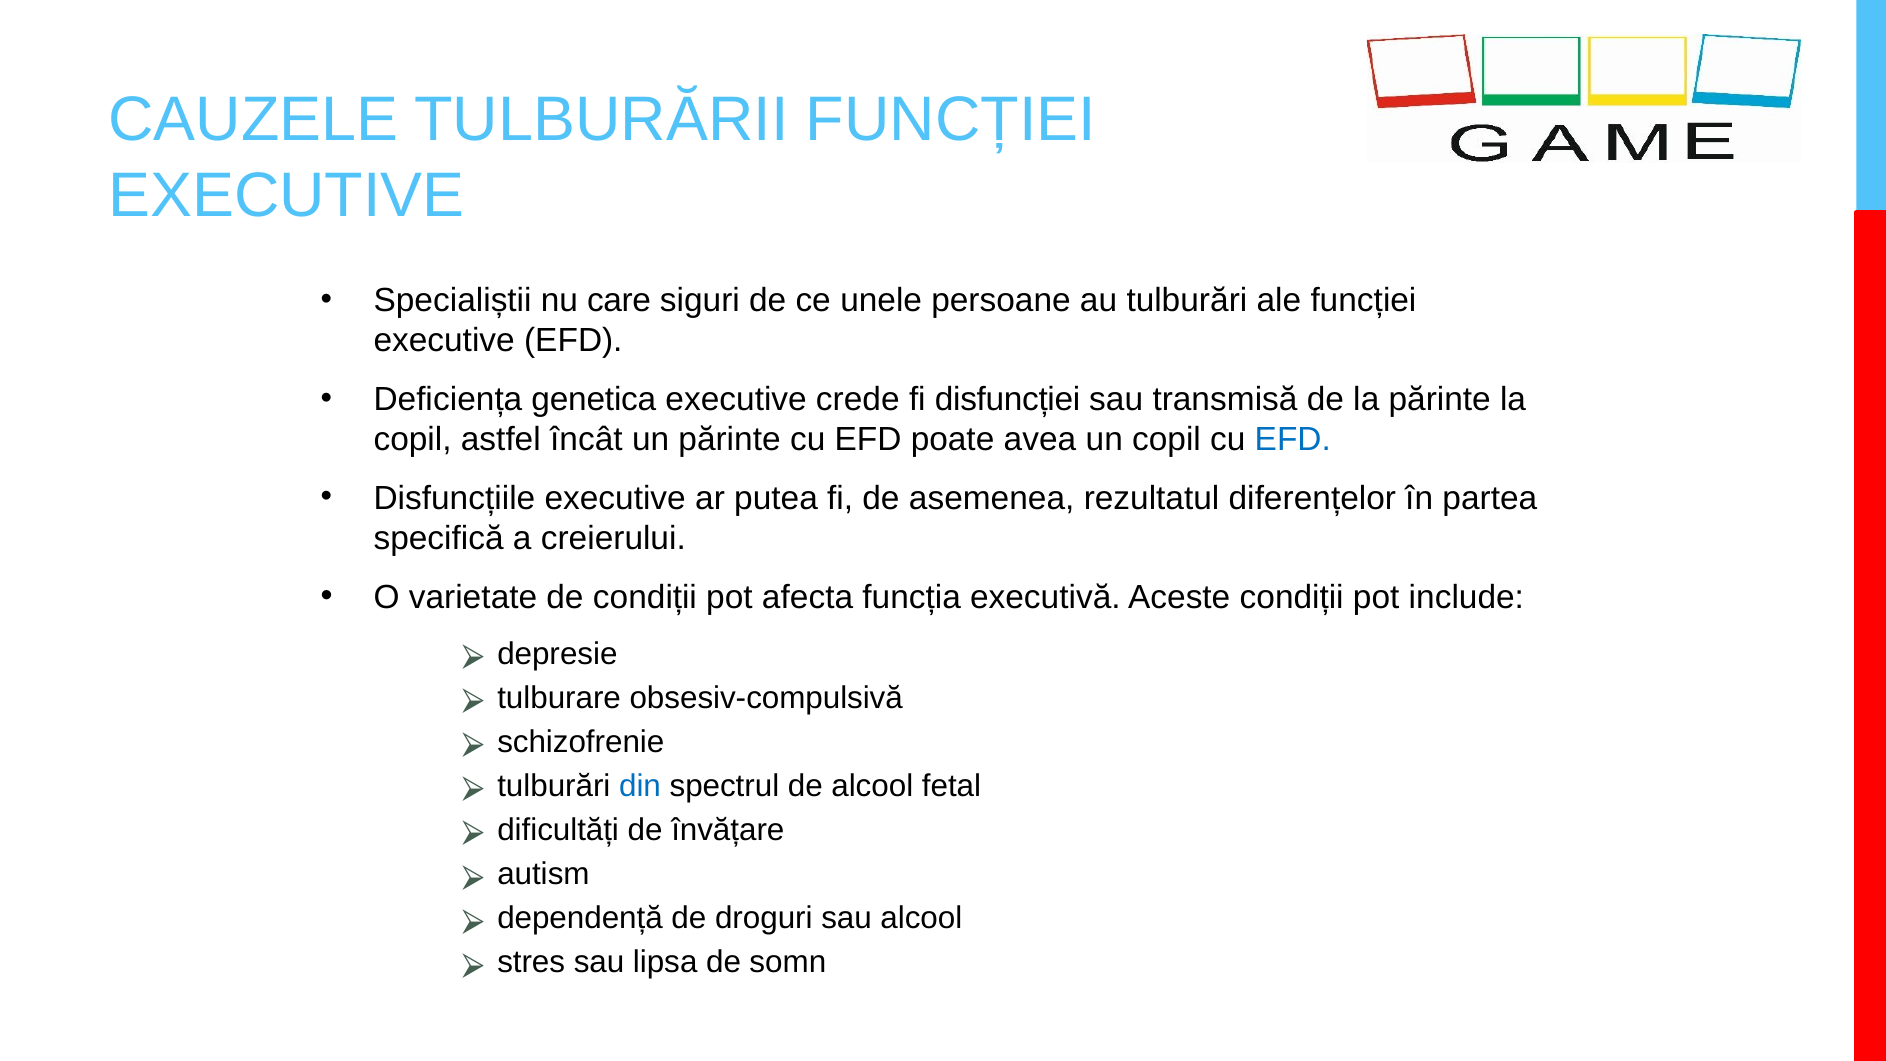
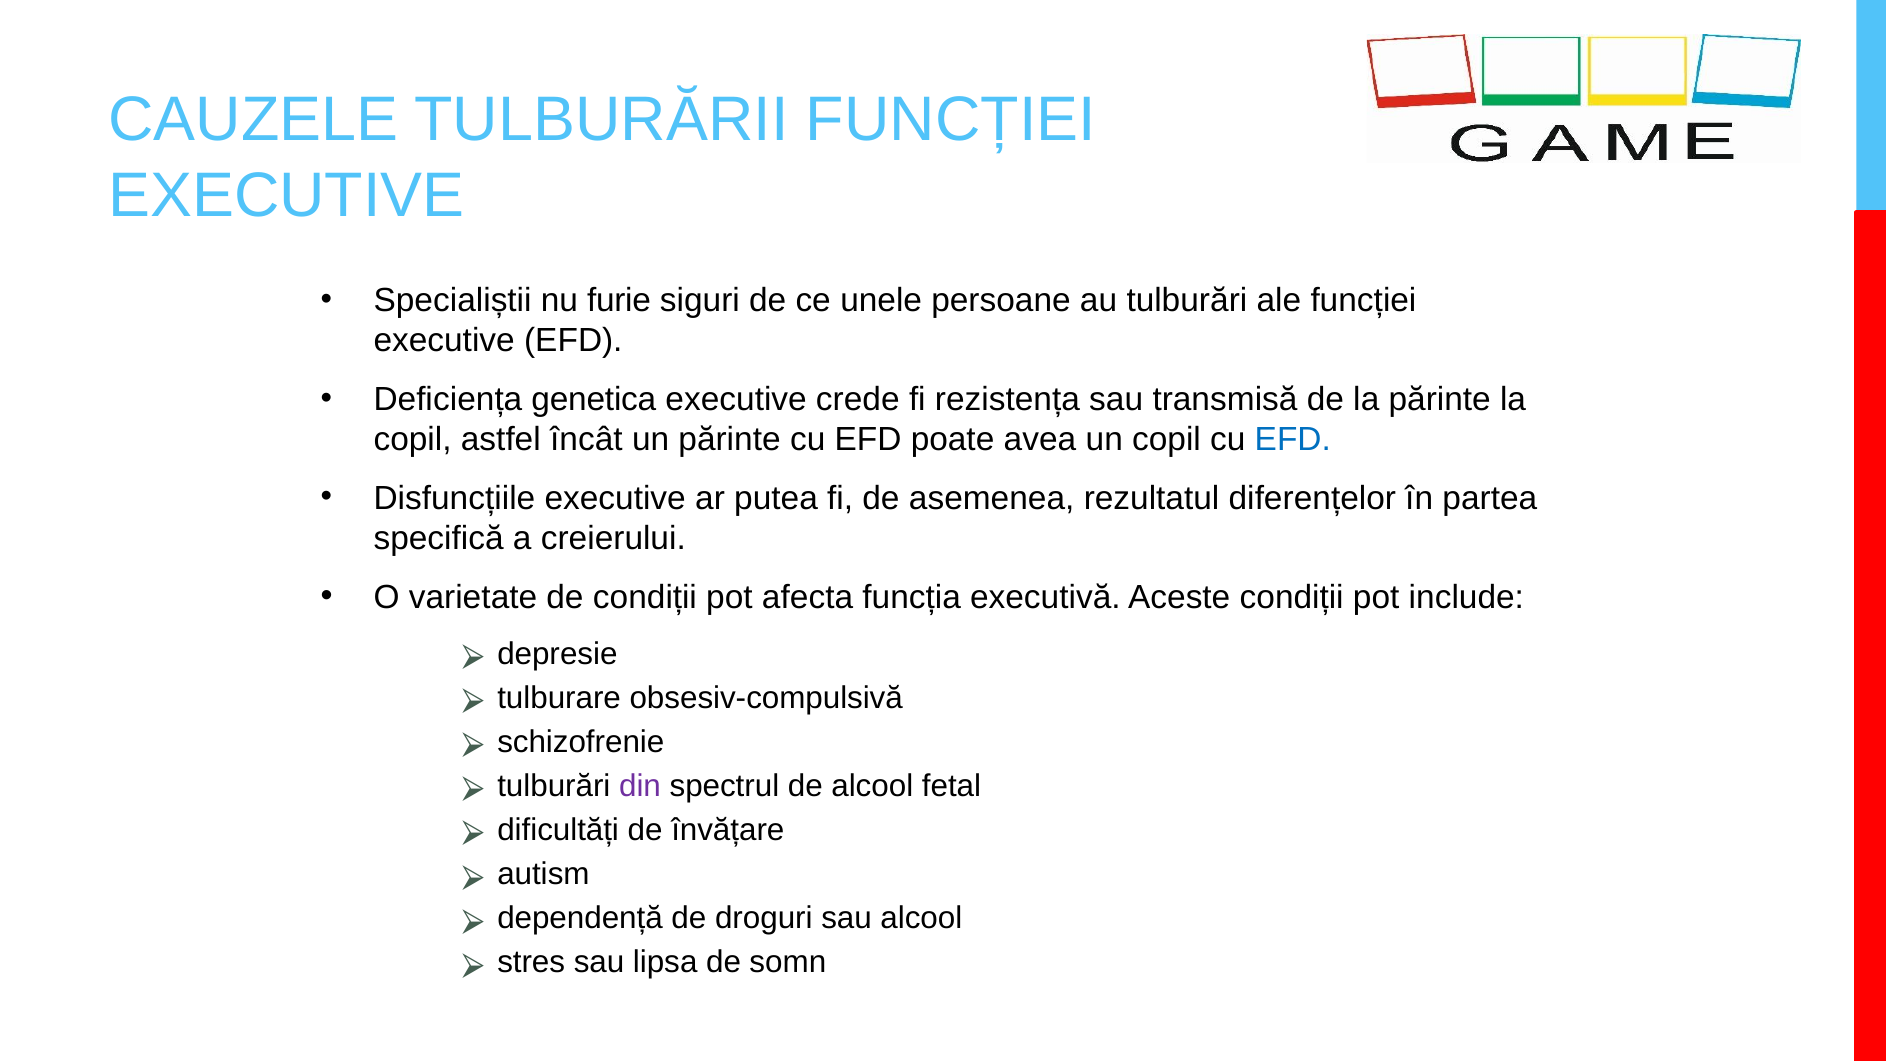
care: care -> furie (619, 301)
disfuncției: disfuncției -> rezistența (1007, 399)
din colour: blue -> purple (640, 786)
